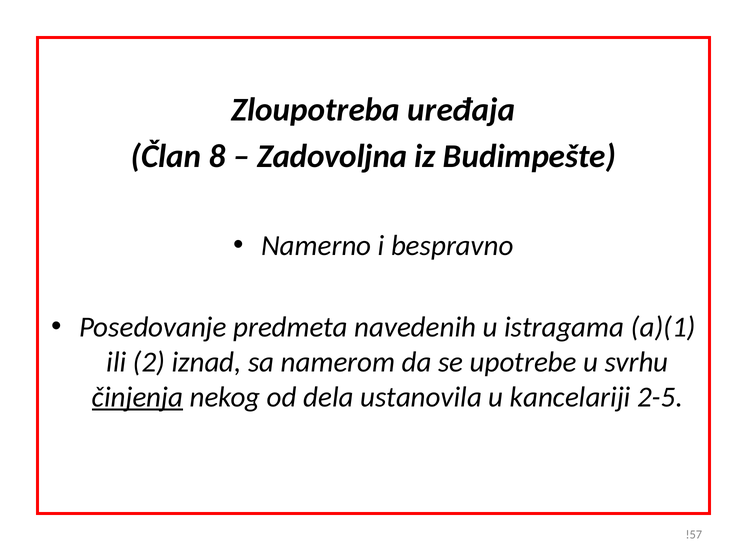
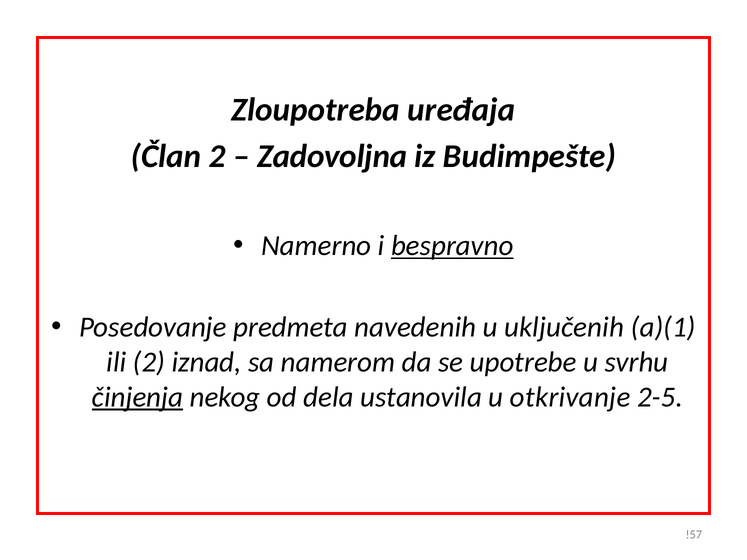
Član 8: 8 -> 2 (217, 157)
bespravno underline: none -> present (452, 246)
istragama: istragama -> uključenih (564, 327)
kancelariji: kancelariji -> otkrivanje (570, 397)
